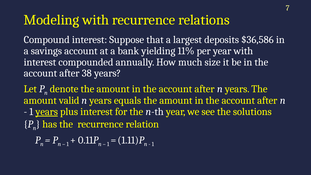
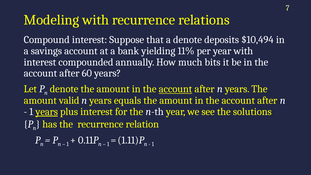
a largest: largest -> denote (188, 40)
$36,586: $36,586 -> $10,494 (257, 40)
size: size -> bits (213, 62)
38: 38 -> 60 (87, 73)
account underline: none -> present (175, 89)
